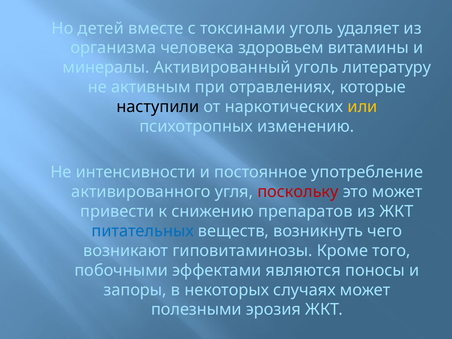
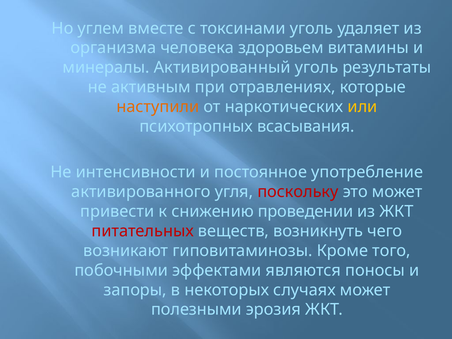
детей: детей -> углем (101, 28)
литературу: литературу -> результаты (387, 68)
наступили colour: black -> orange (158, 107)
изменению: изменению -> всасывания (306, 126)
препаратов: препаратов -> проведении (306, 211)
питательных colour: blue -> red (143, 231)
